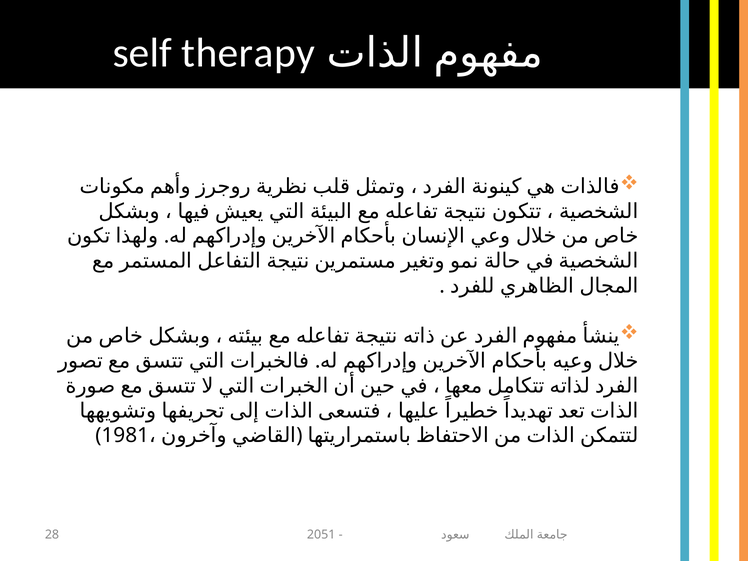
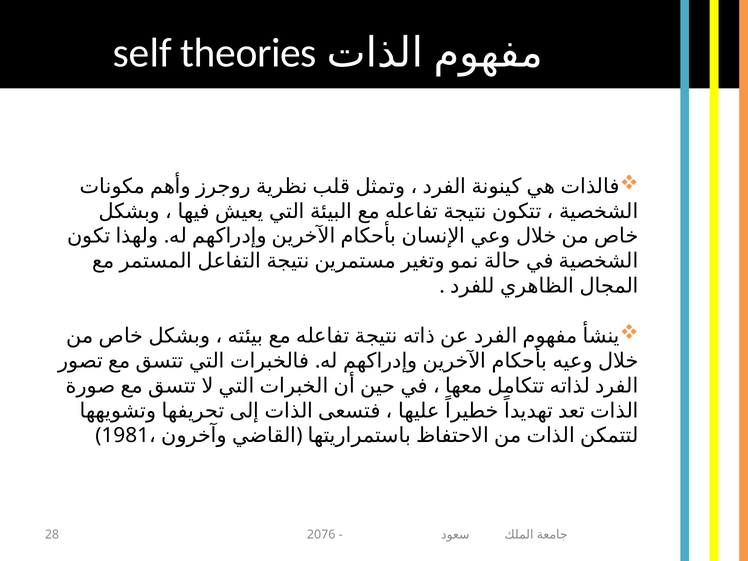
therapy: therapy -> theories (249, 53)
2051: 2051 -> 2076 (321, 535)
